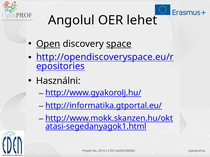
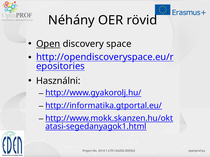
Angolul: Angolul -> Néhány (71, 20)
lehet: lehet -> rövid (142, 20)
space underline: present -> none (119, 44)
